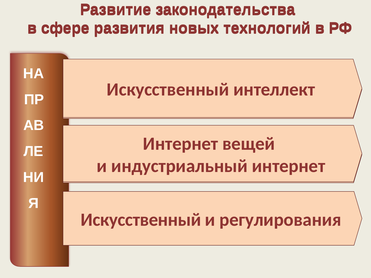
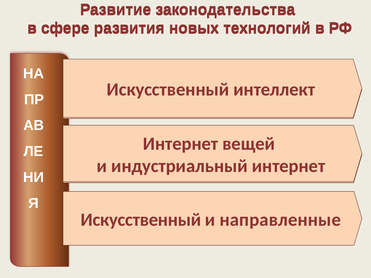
регулирования: регулирования -> направленные (280, 220)
